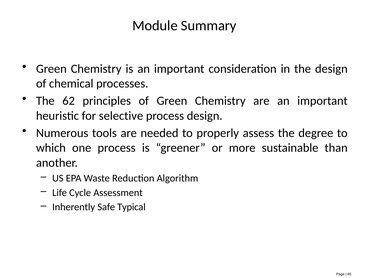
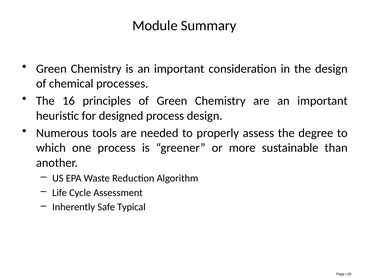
62: 62 -> 16 (69, 101)
selective: selective -> designed (121, 116)
